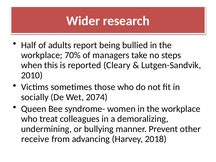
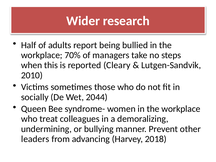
2074: 2074 -> 2044 (97, 97)
receive: receive -> leaders (35, 139)
